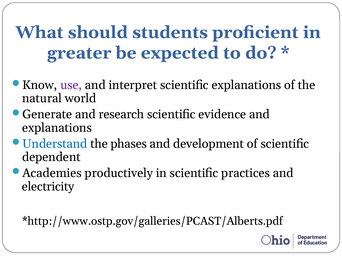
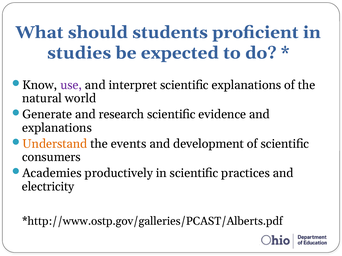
greater: greater -> studies (79, 53)
Understand colour: blue -> orange (55, 144)
phases: phases -> events (129, 144)
dependent: dependent -> consumers (51, 157)
